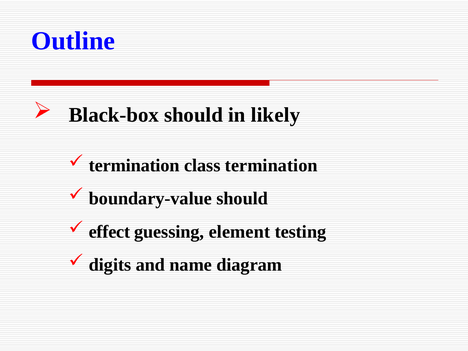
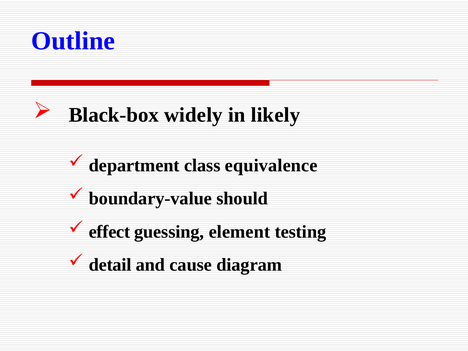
Black-box should: should -> widely (193, 115)
termination: termination -> department (134, 165)
class termination: termination -> equivalence (271, 165)
digits: digits -> detail (110, 265)
name: name -> cause (191, 265)
